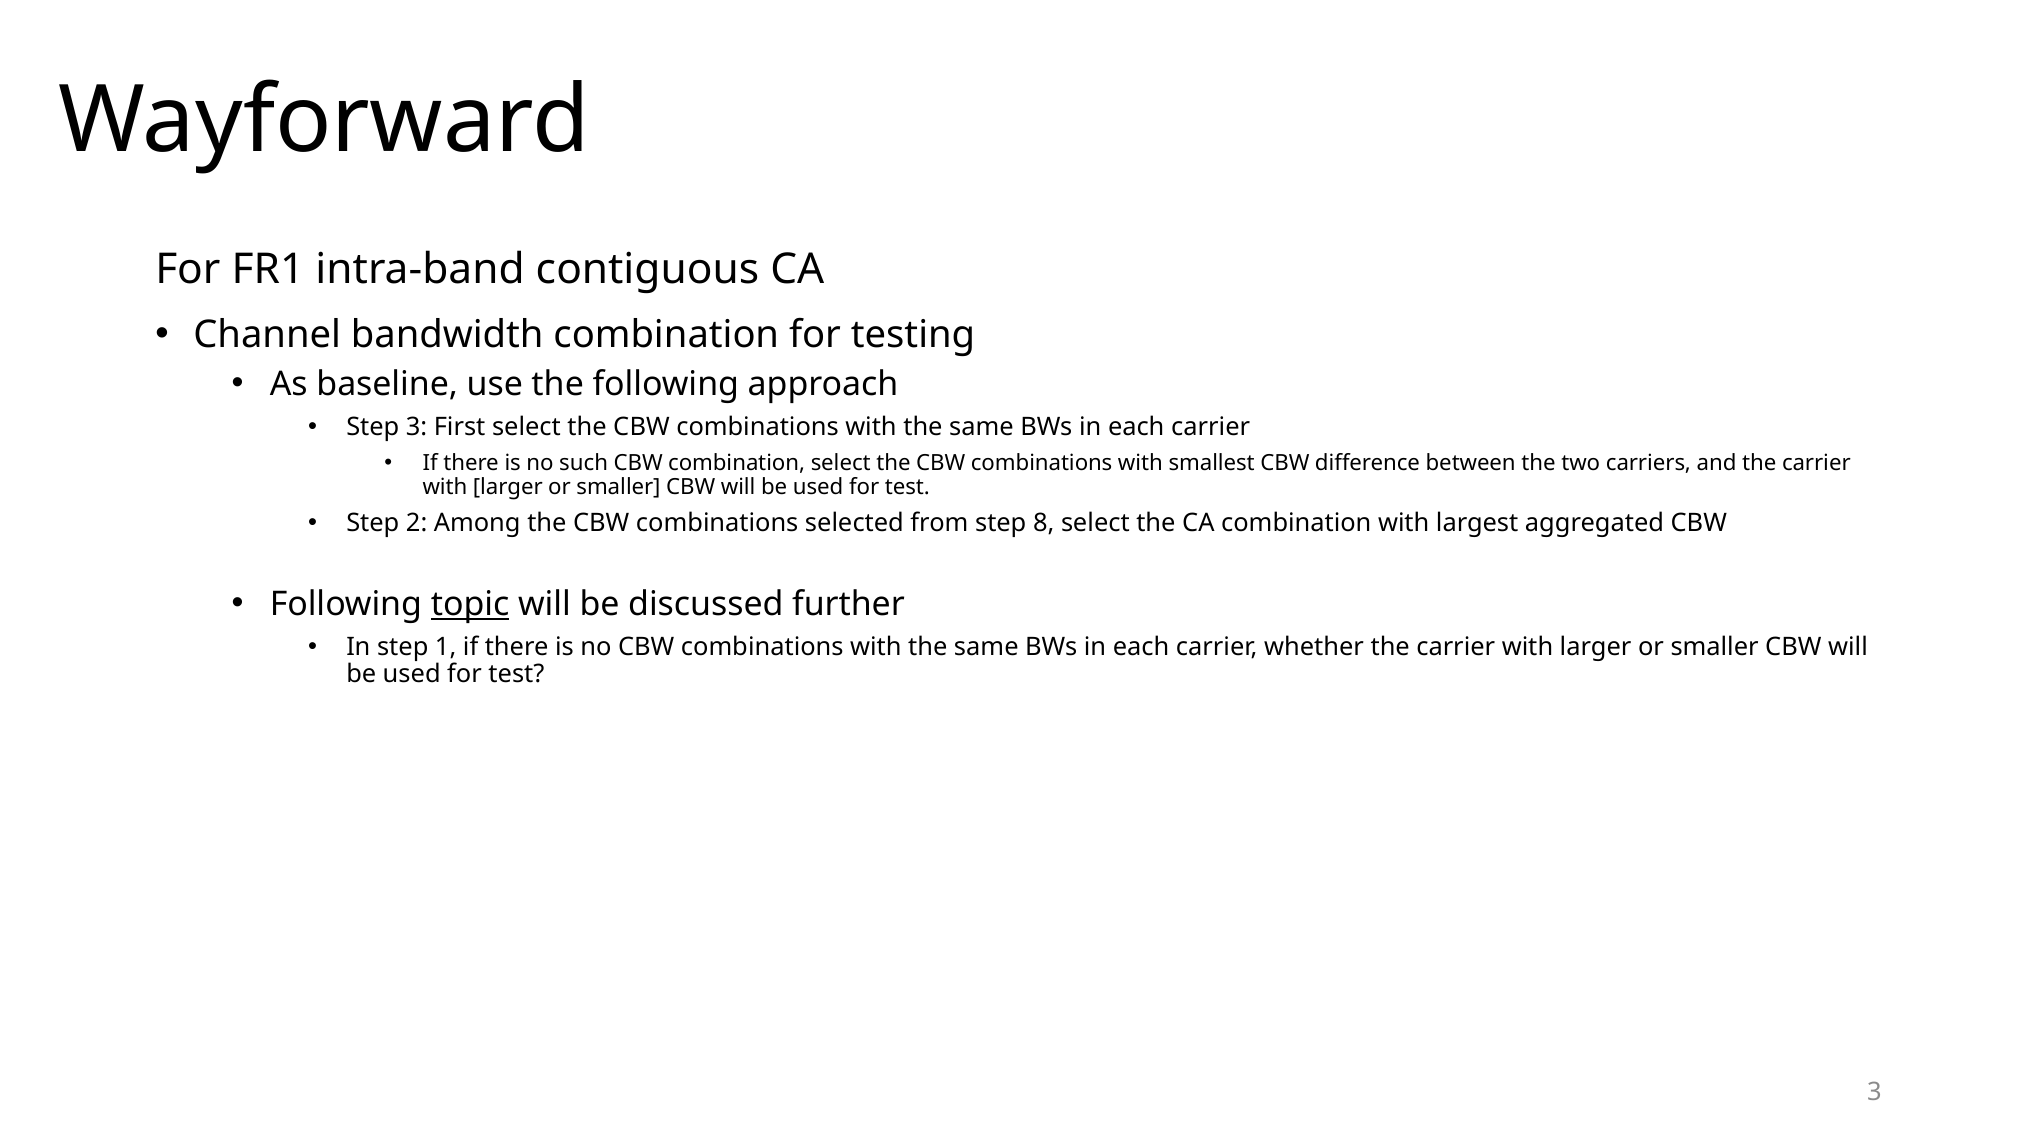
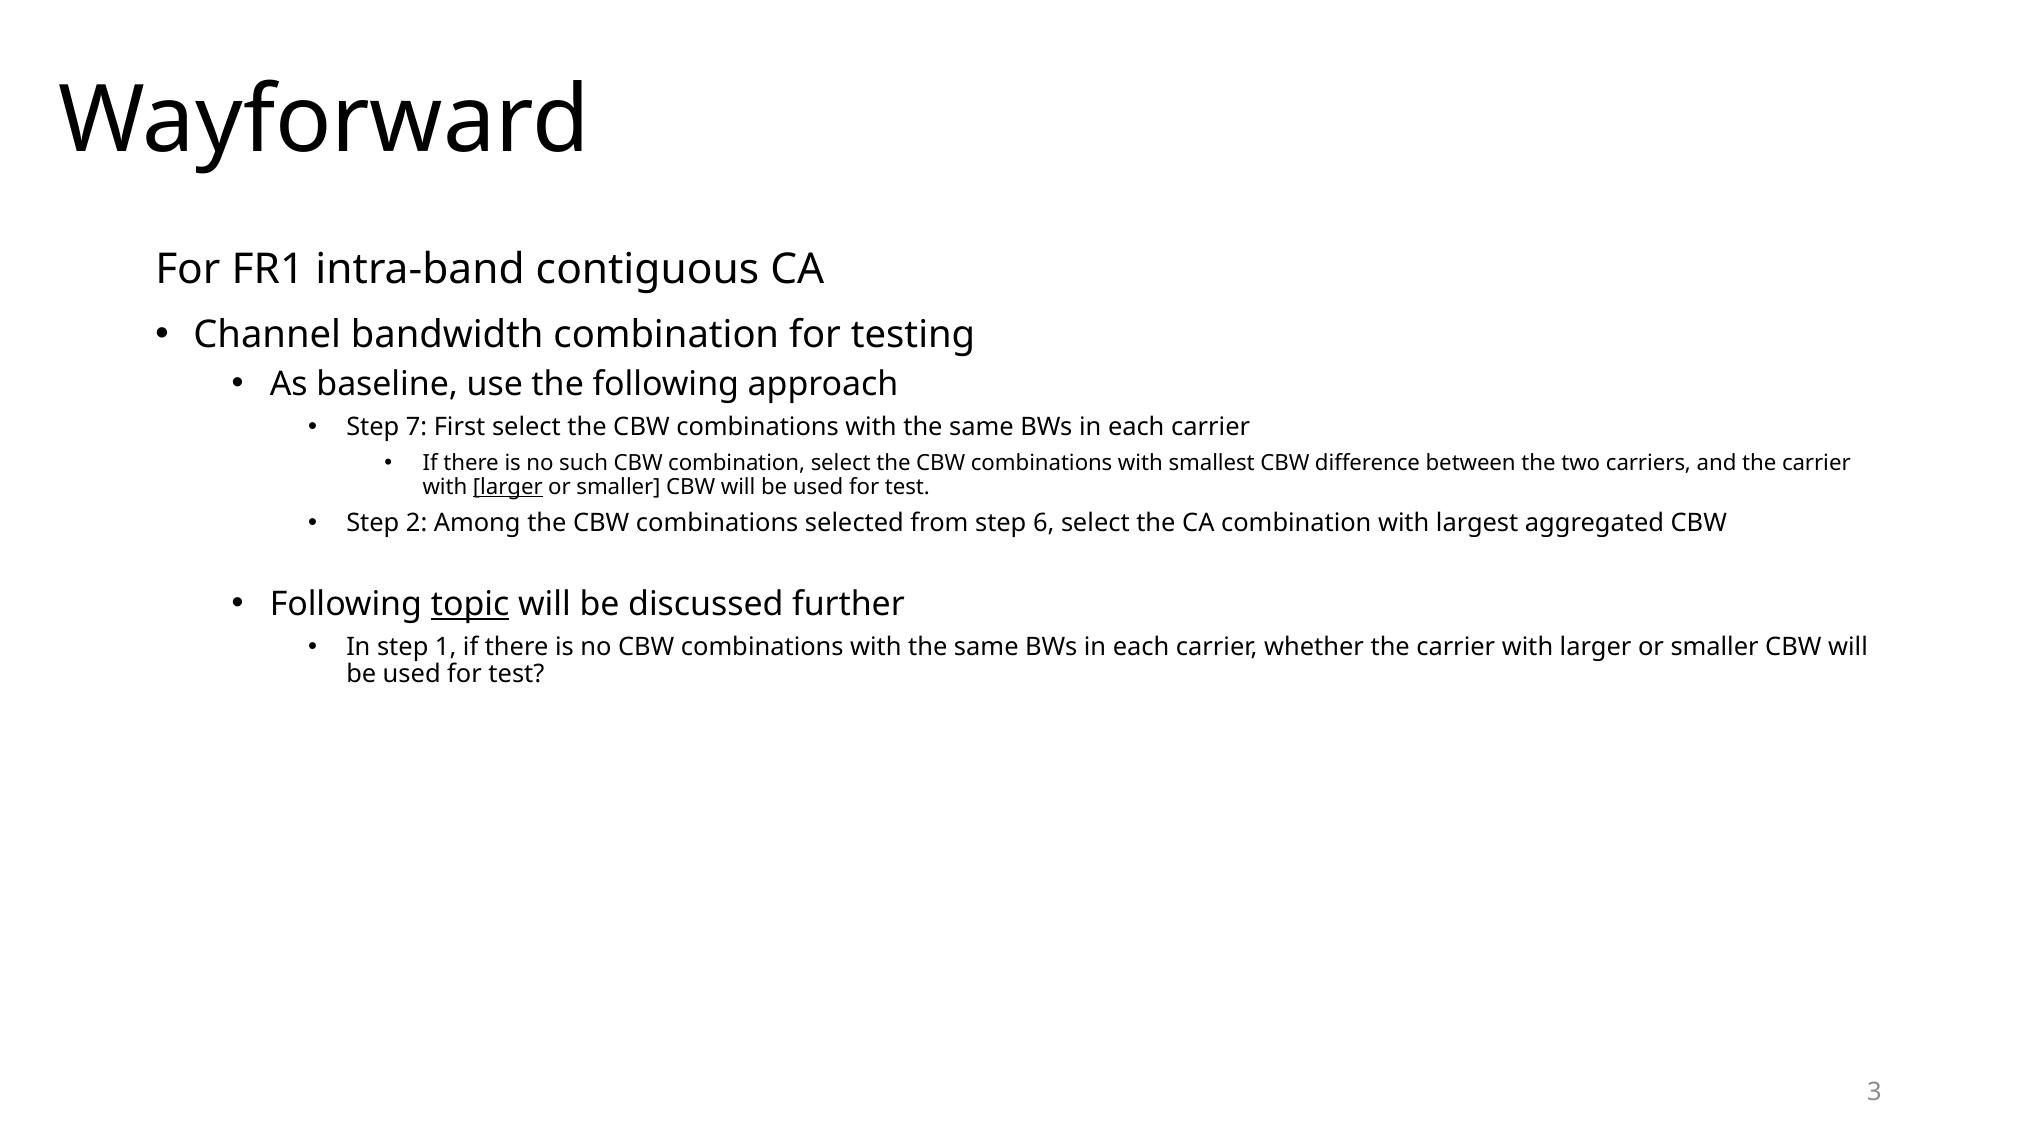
Step 3: 3 -> 7 (417, 427)
larger underline: none -> present (508, 487)
8: 8 -> 6 (1044, 523)
